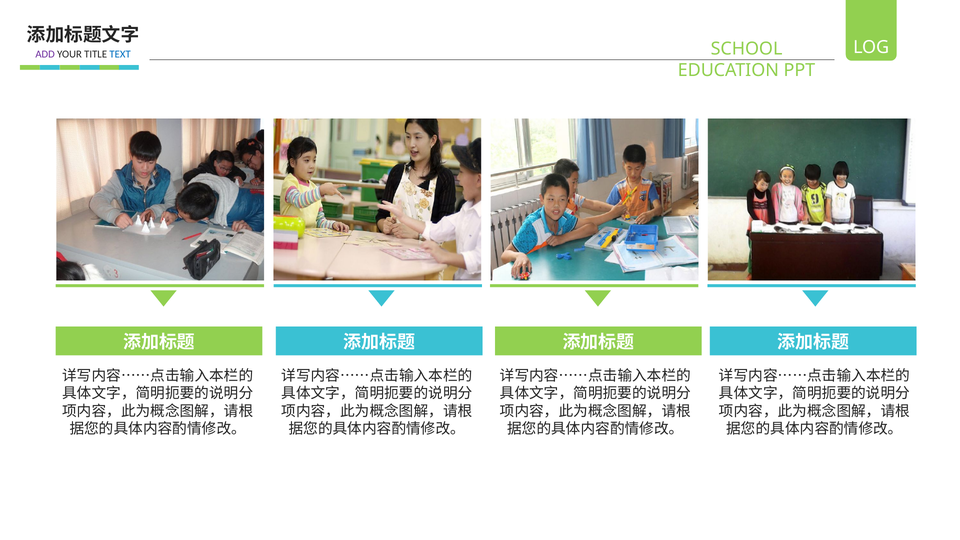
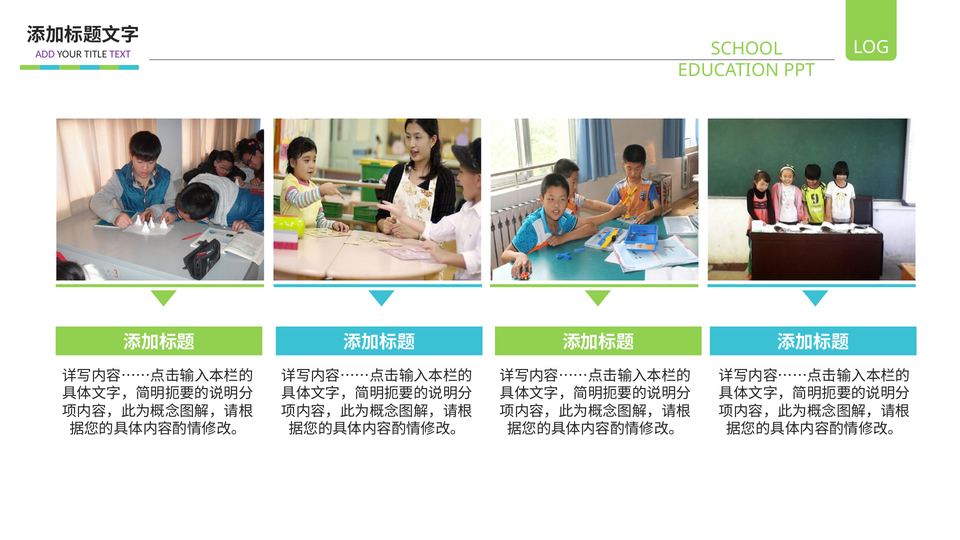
TEXT colour: blue -> purple (120, 54)
